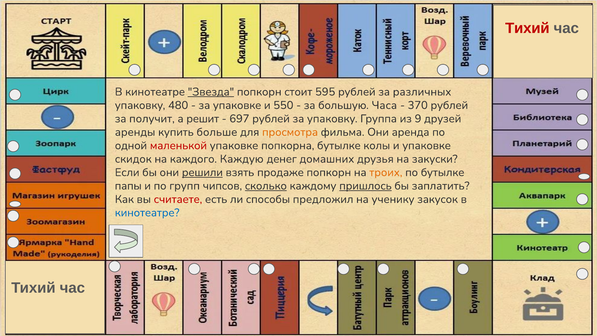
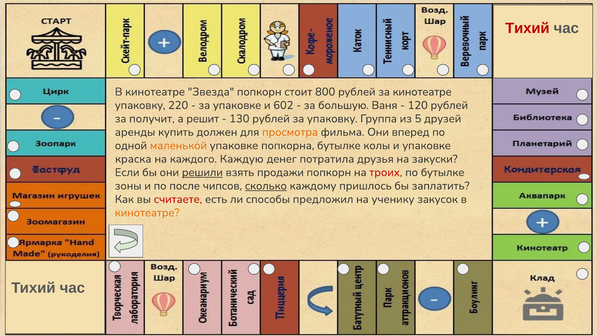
Звезда underline: present -> none (211, 92)
595: 595 -> 800 (325, 92)
за различных: различных -> кинотеатре (422, 92)
480: 480 -> 220 (178, 105)
550: 550 -> 602 (283, 105)
Часа: Часа -> Ваня (384, 105)
370: 370 -> 120 (418, 105)
697: 697 -> 130 (239, 119)
9: 9 -> 5 (418, 119)
больше: больше -> должен (217, 132)
аренда: аренда -> вперед (411, 132)
маленькой colour: red -> orange (178, 145)
скидок: скидок -> краска (133, 159)
домашних: домашних -> потратила (327, 159)
продаже: продаже -> продажи (280, 172)
троих colour: orange -> red (386, 172)
папы: папы -> зоны (128, 186)
групп: групп -> после (185, 186)
пришлось underline: present -> none (365, 186)
кинотеатре colour: blue -> orange (147, 213)
